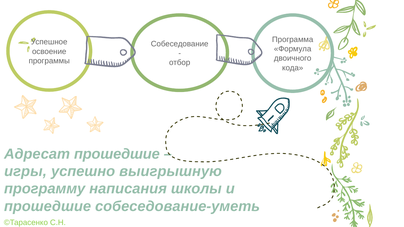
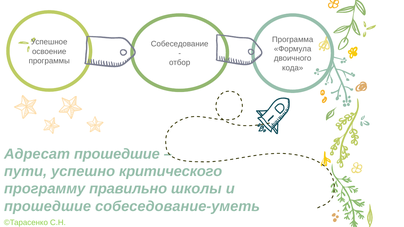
игры: игры -> пути (26, 172)
выигрышную: выигрышную -> критического (171, 172)
написания: написания -> правильно (128, 189)
